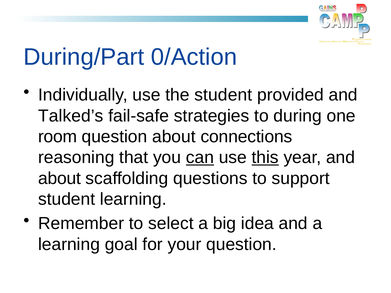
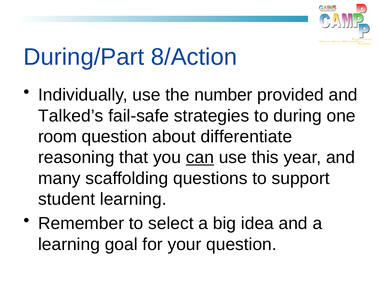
0/Action: 0/Action -> 8/Action (194, 57)
the student: student -> number (223, 95)
connections: connections -> differentiate (246, 137)
this underline: present -> none (265, 158)
about: about -> many (59, 178)
